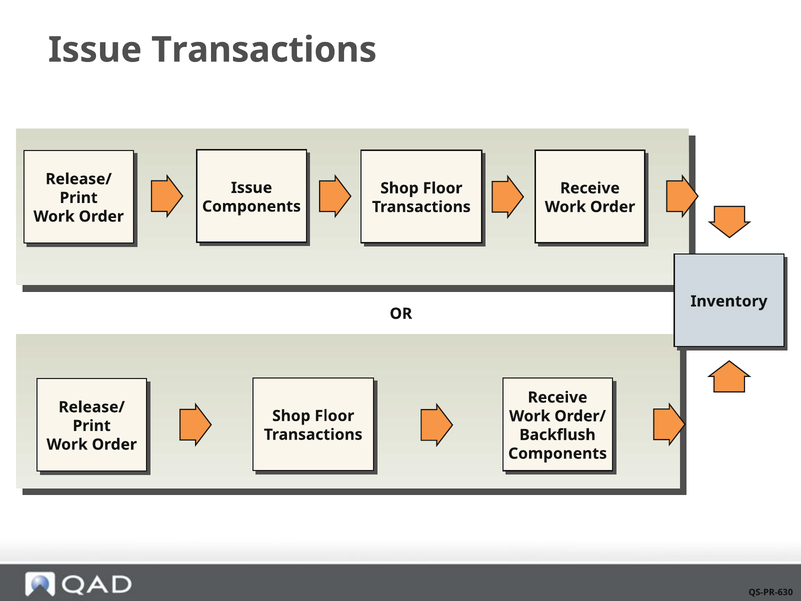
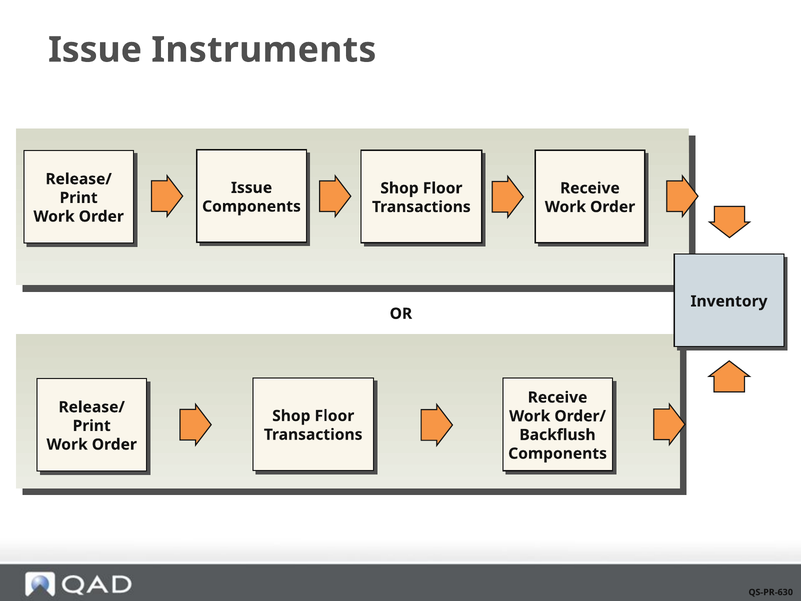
Issue Transactions: Transactions -> Instruments (264, 50)
